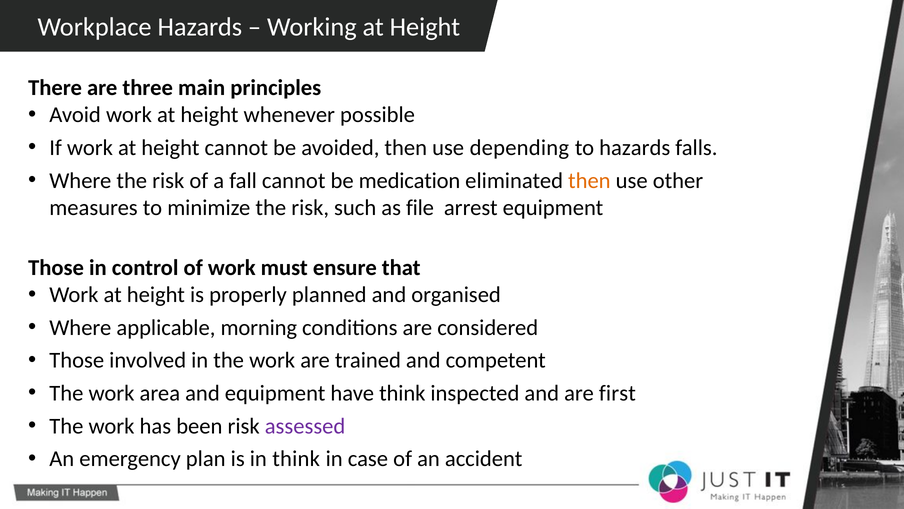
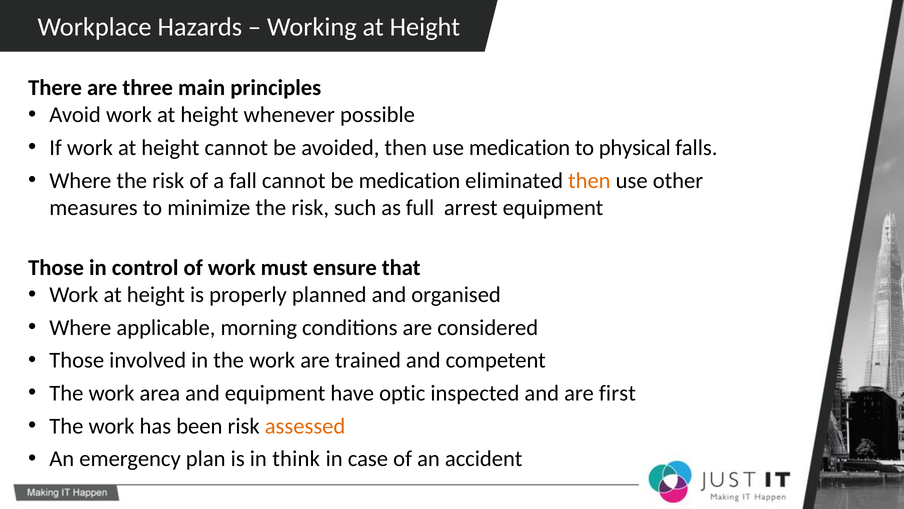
use depending: depending -> medication (520, 148)
to hazards: hazards -> physical (635, 148)
file: file -> full (420, 208)
have think: think -> optic (402, 393)
assessed colour: purple -> orange (305, 426)
